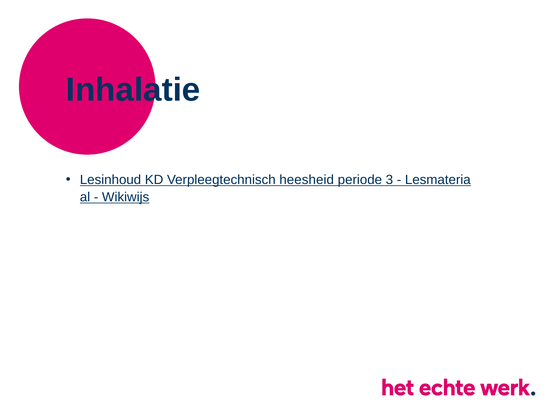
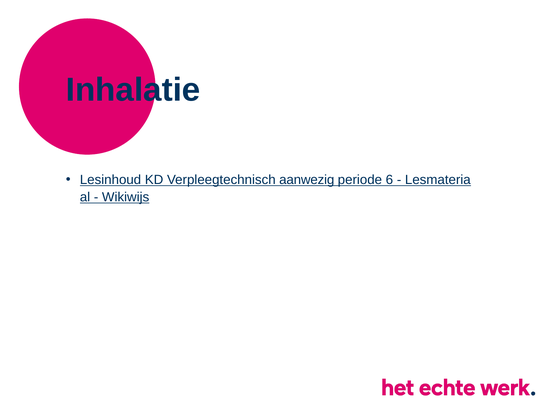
heesheid: heesheid -> aanwezig (307, 180)
3: 3 -> 6 (389, 180)
